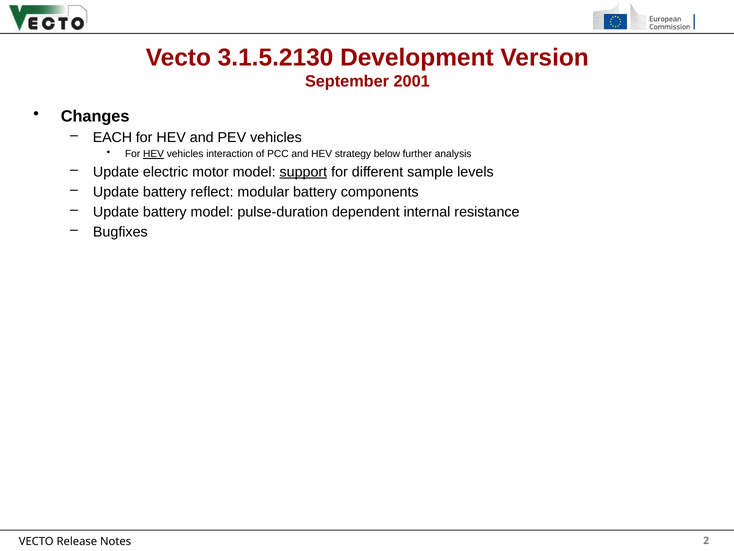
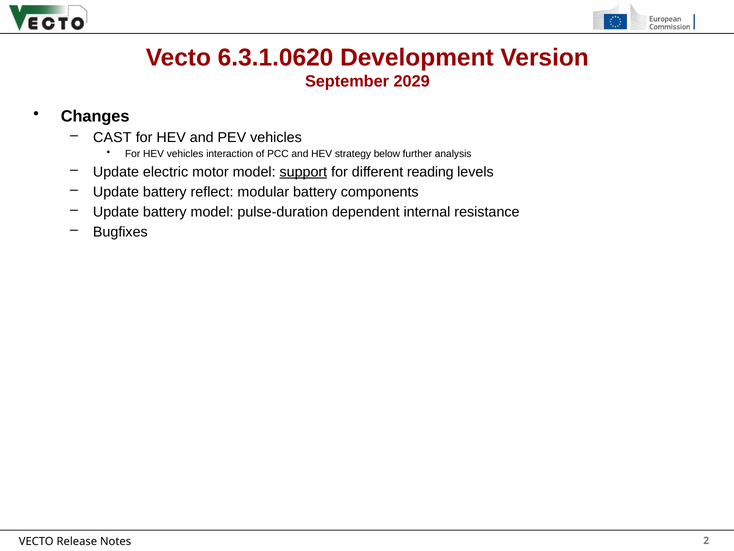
3.1.5.2130: 3.1.5.2130 -> 6.3.1.0620 (276, 58)
2001: 2001 -> 2029 (412, 81)
EACH: EACH -> CAST (112, 137)
HEV underline: present -> none (153, 154)
sample: sample -> reading (430, 172)
